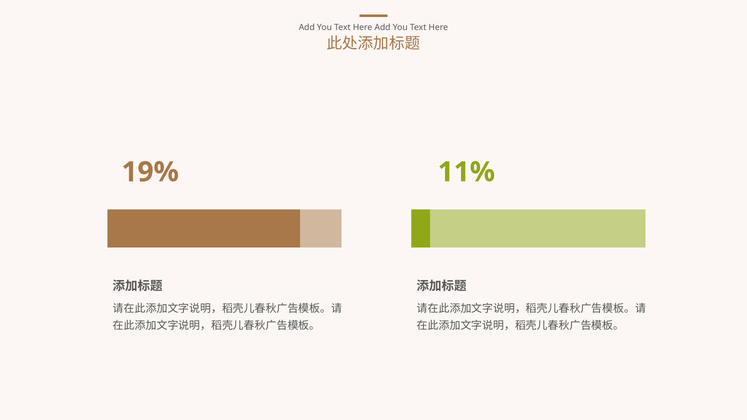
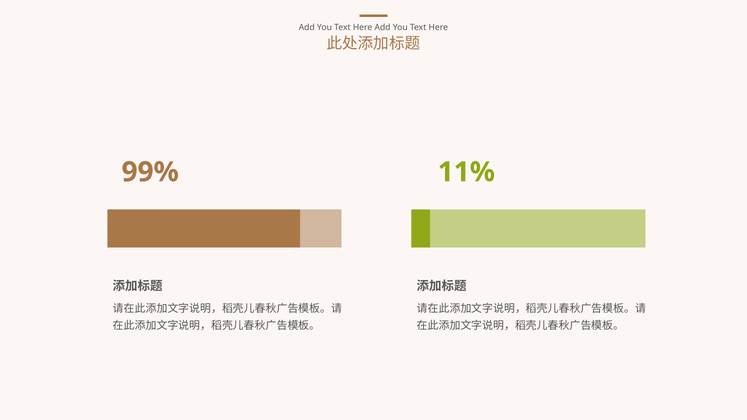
19%: 19% -> 99% (150, 172)
